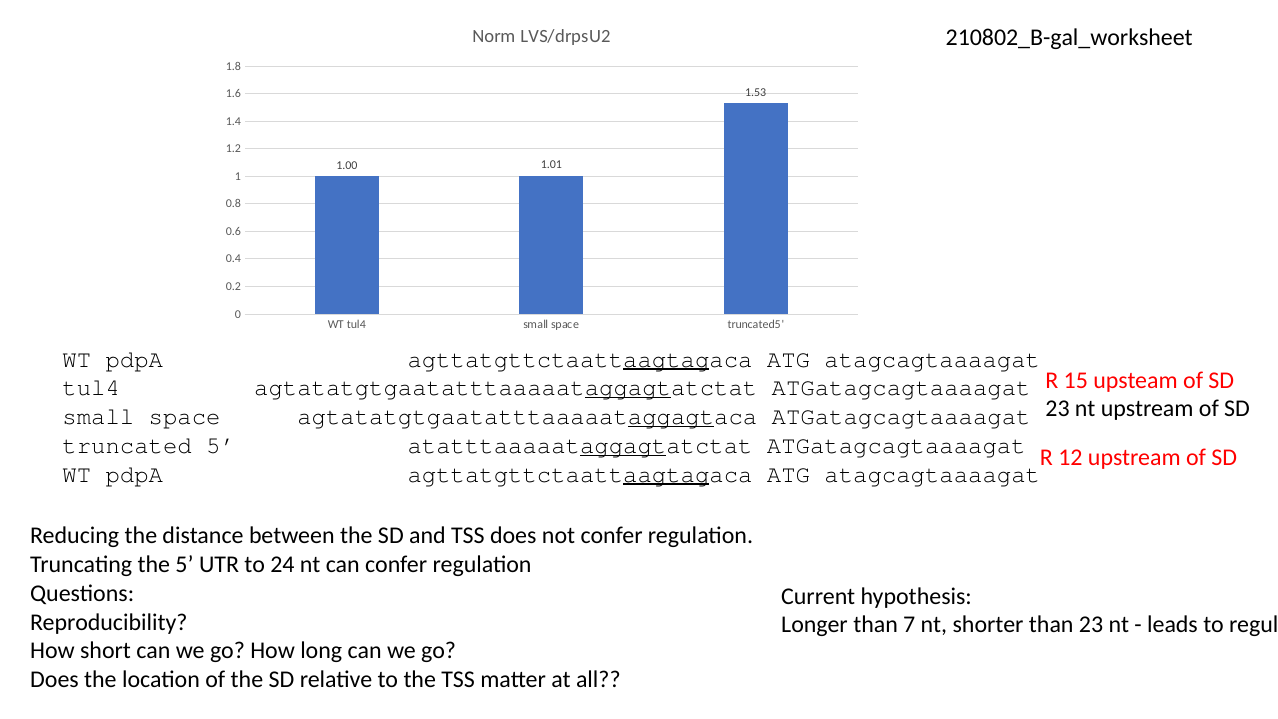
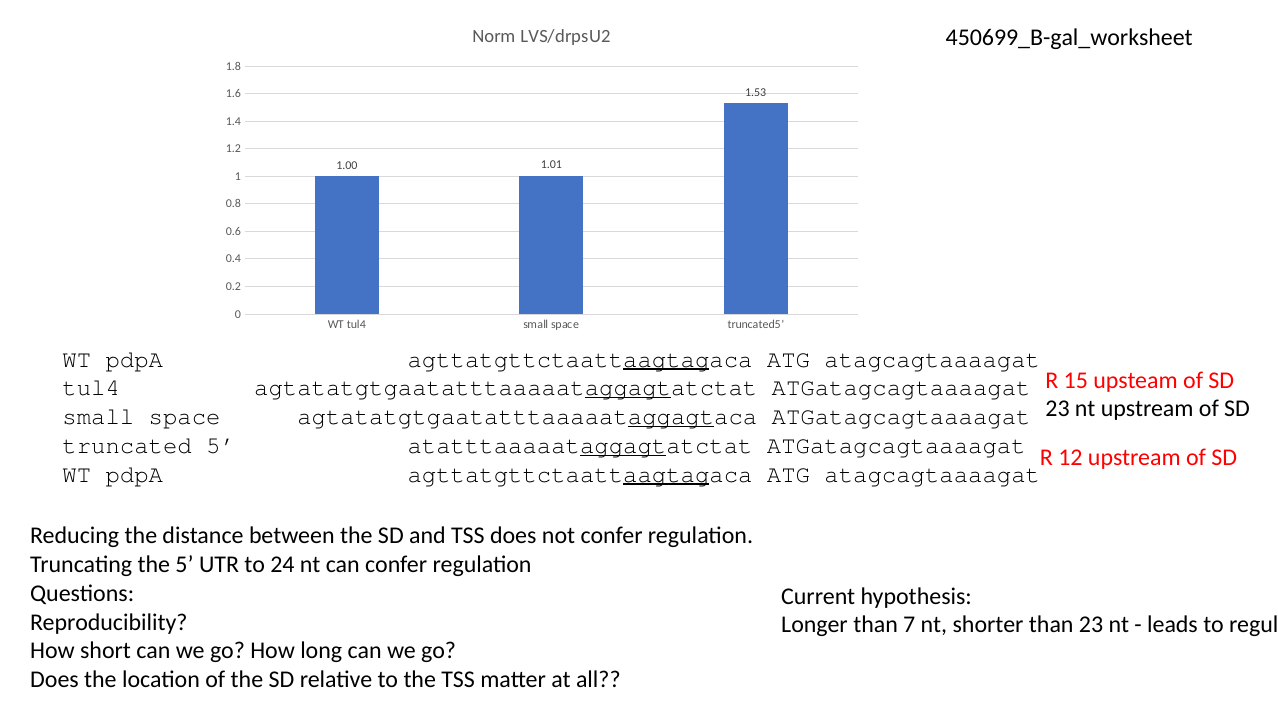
210802_B-gal_worksheet: 210802_B-gal_worksheet -> 450699_B-gal_worksheet (1069, 37)
